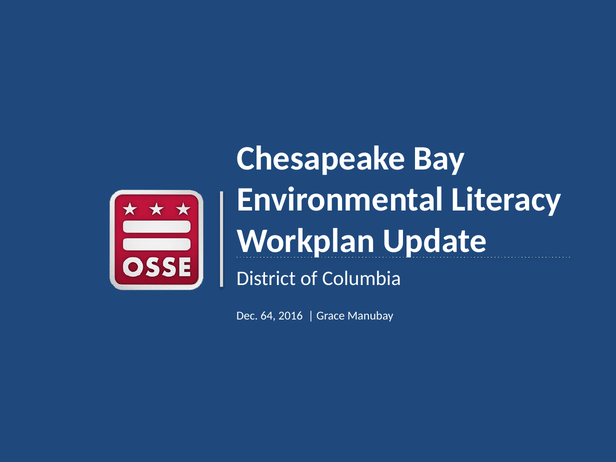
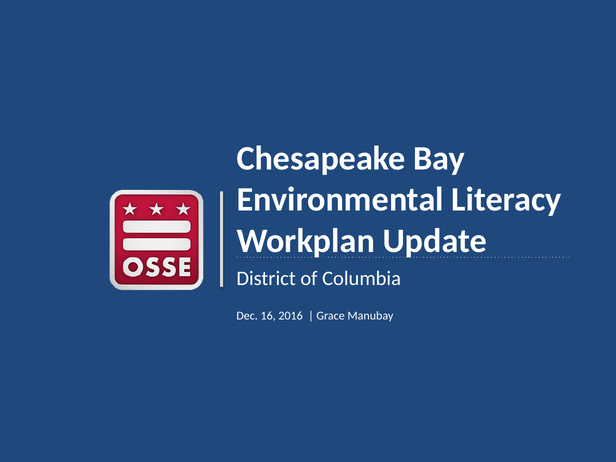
64: 64 -> 16 (268, 316)
